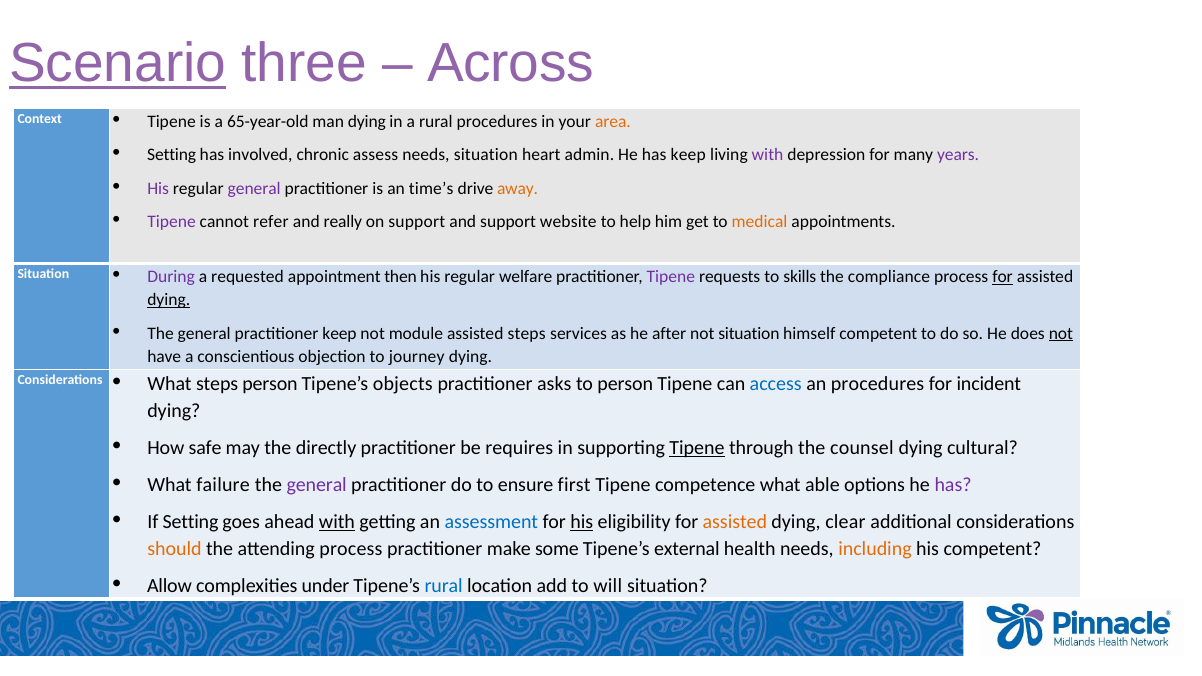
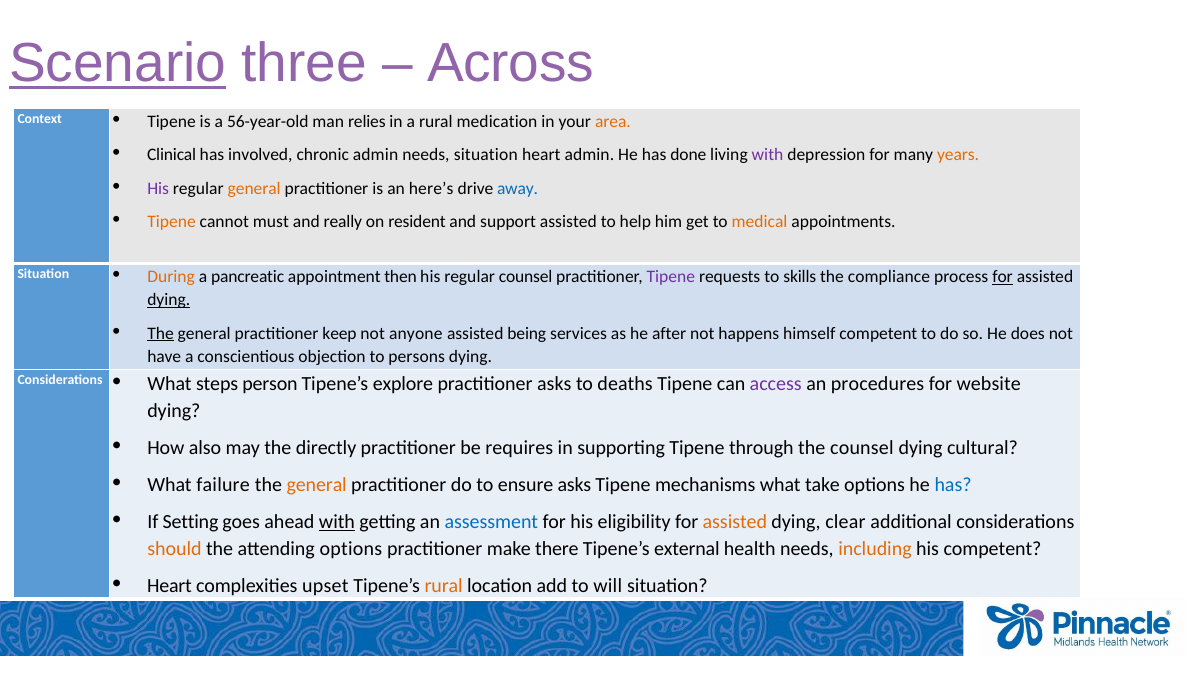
65-year-old: 65-year-old -> 56-year-old (268, 122)
man dying: dying -> relies (367, 122)
rural procedures: procedures -> medication (497, 122)
Setting: Setting -> Clinical (172, 155)
chronic assess: assess -> admin (376, 155)
has keep: keep -> done (688, 155)
years colour: purple -> orange (958, 155)
general colour: purple -> orange (254, 189)
time’s: time’s -> here’s (431, 189)
away colour: orange -> blue (517, 189)
Tipene colour: purple -> orange (172, 222)
refer: refer -> must (271, 222)
on support: support -> resident (417, 222)
support website: website -> assisted (568, 222)
During colour: purple -> orange (171, 277)
requested: requested -> pancreatic (248, 277)
regular welfare: welfare -> counsel (526, 277)
The underline: none -> present (161, 333)
module: module -> anyone (416, 333)
assisted steps: steps -> being (527, 333)
not situation: situation -> happens (749, 333)
not underline: present -> none (1061, 333)
journey: journey -> persons (417, 357)
objects: objects -> explore (403, 384)
to person: person -> deaths (625, 384)
access colour: blue -> purple (776, 384)
incident: incident -> website (989, 384)
safe: safe -> also (205, 448)
Tipene underline: present -> none (697, 448)
general colour: purple -> orange (317, 485)
ensure first: first -> asks (574, 485)
competence: competence -> mechanisms (705, 485)
able: able -> take (823, 485)
has colour: purple -> blue (953, 485)
his underline: present -> none (582, 522)
attending process: process -> options (351, 549)
some: some -> there (557, 549)
Allow: Allow -> Heart (169, 586)
under: under -> upset (325, 586)
rural colour: blue -> orange (444, 586)
